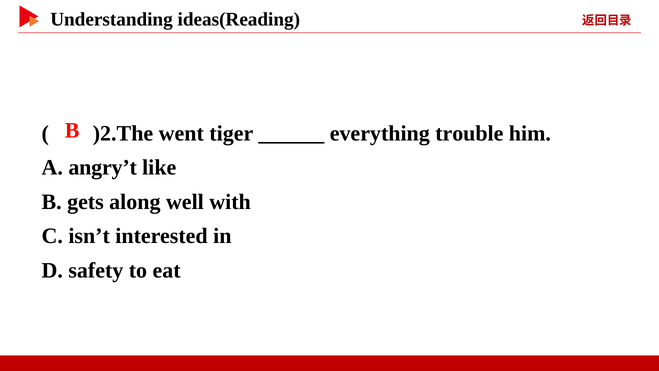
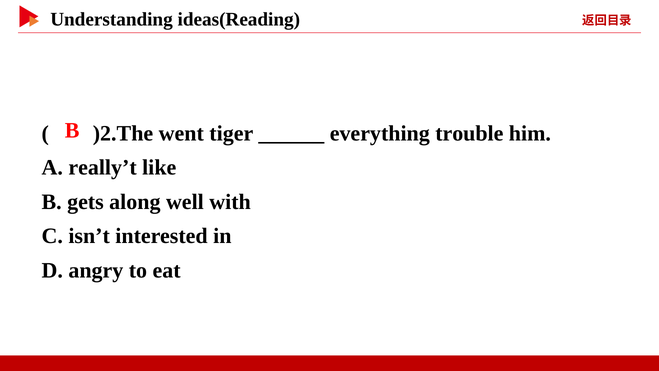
angry’t: angry’t -> really’t (103, 167)
safety: safety -> angry (96, 270)
